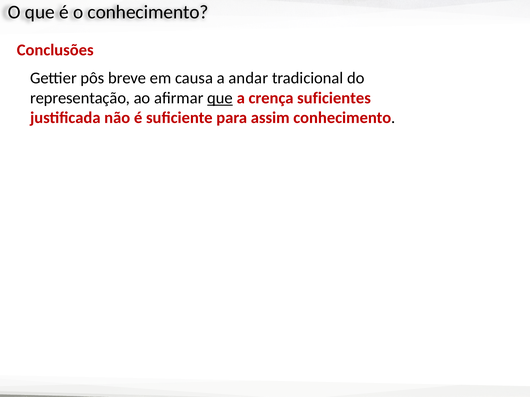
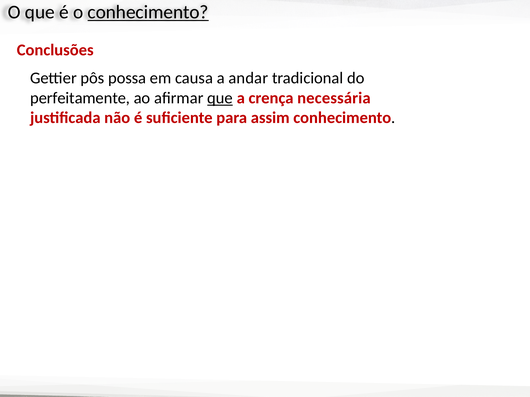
conhecimento underline: none -> present (148, 12)
breve: breve -> possa (127, 78)
representação: representação -> perfeitamente (80, 98)
suficientes: suficientes -> necessária (334, 98)
